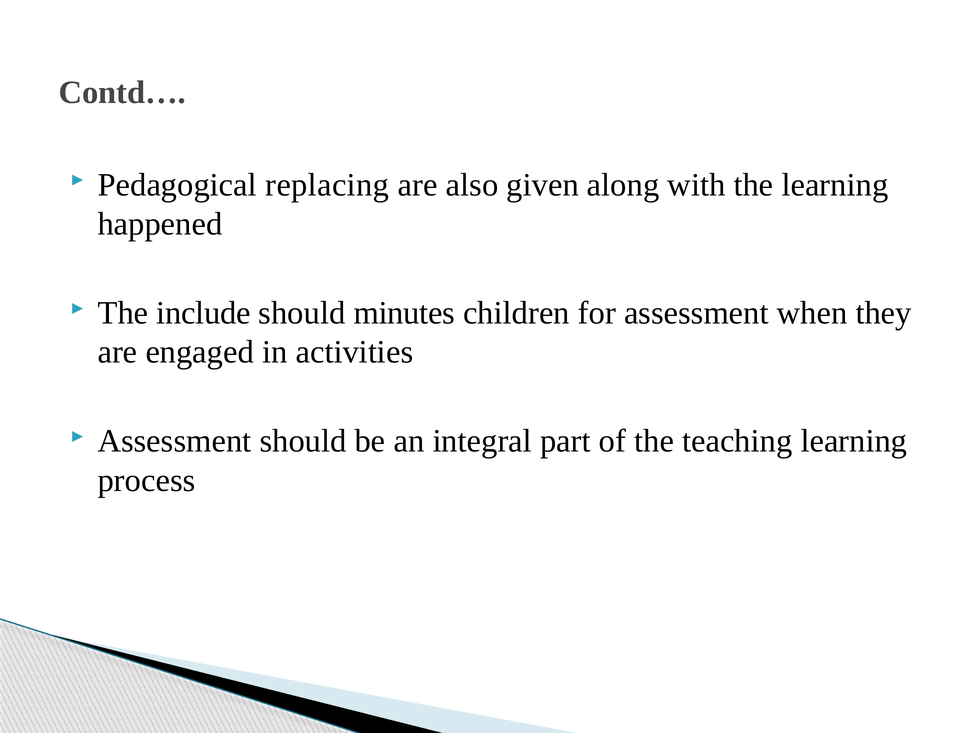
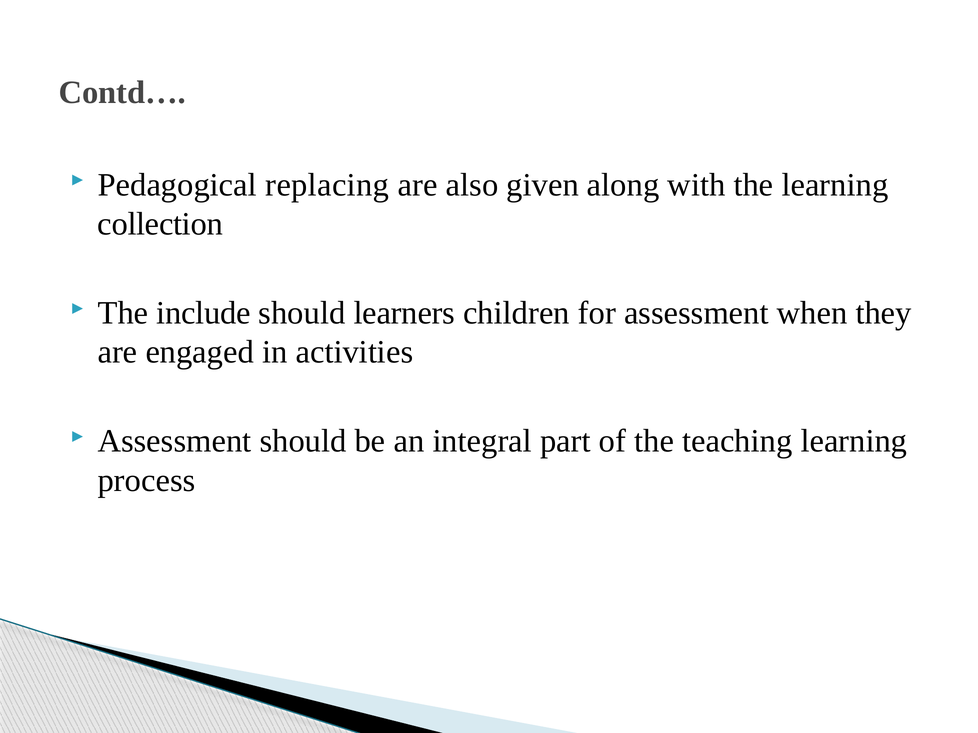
happened: happened -> collection (160, 224)
minutes: minutes -> learners (404, 313)
